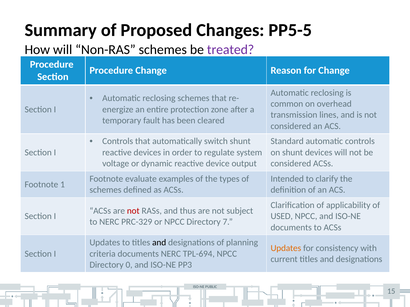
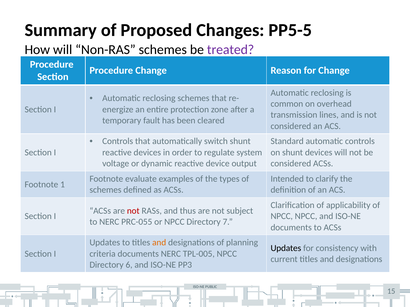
USED: USED -> NPCC (282, 217)
PRC-329: PRC-329 -> PRC-055 (137, 222)
and colour: black -> orange (159, 243)
Updates colour: orange -> black (286, 249)
TPL-694: TPL-694 -> TPL-005 (199, 254)
0: 0 -> 6 (129, 265)
